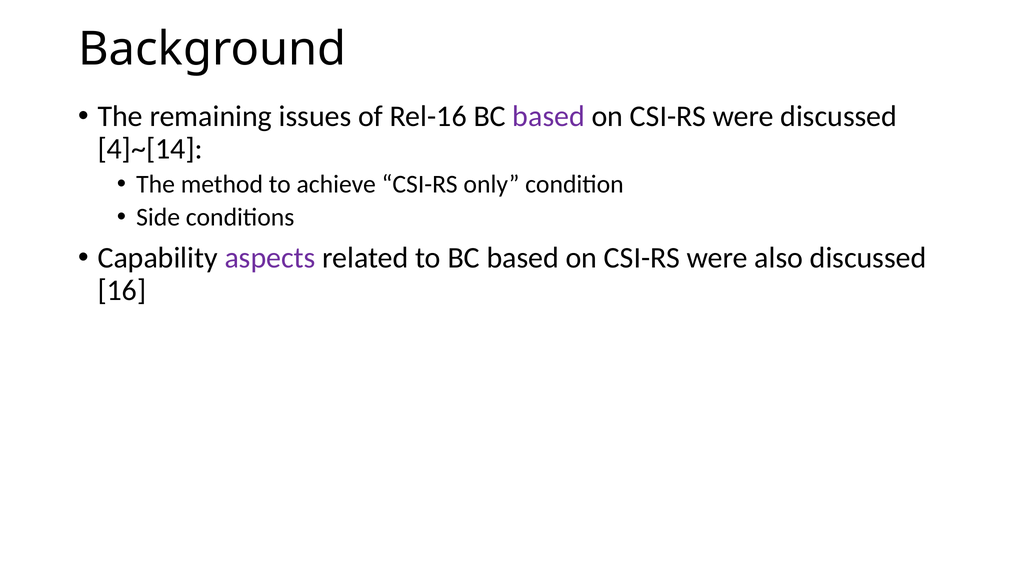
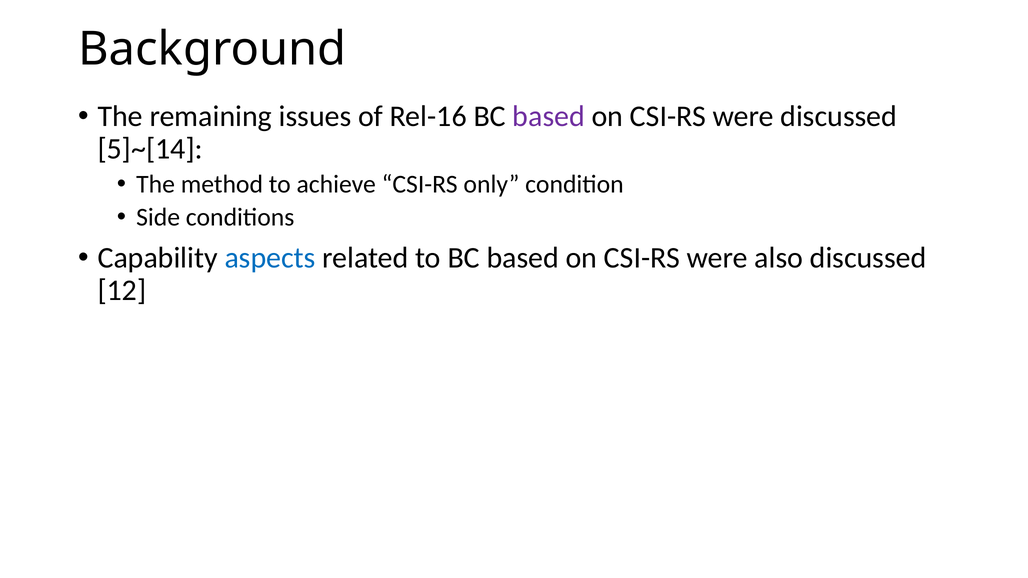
4]~[14: 4]~[14 -> 5]~[14 (150, 149)
aspects colour: purple -> blue (270, 258)
16: 16 -> 12 (122, 290)
